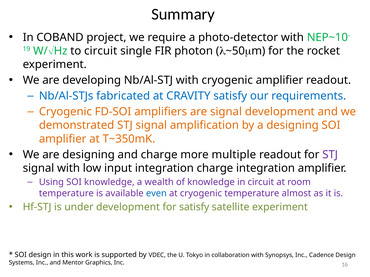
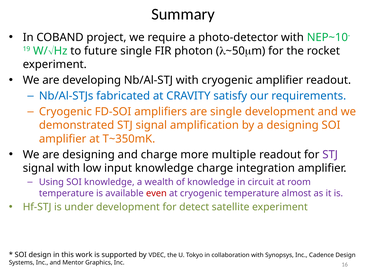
to circuit: circuit -> future (101, 51)
are signal: signal -> single (226, 112)
input integration: integration -> knowledge (164, 168)
even colour: blue -> red (156, 194)
for satisfy: satisfy -> detect (194, 207)
